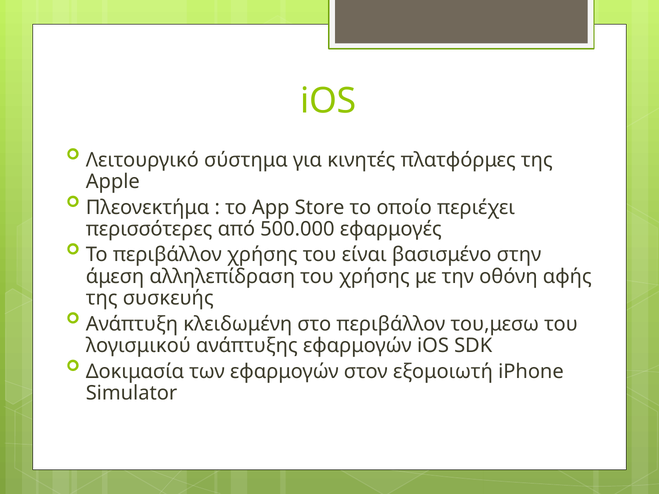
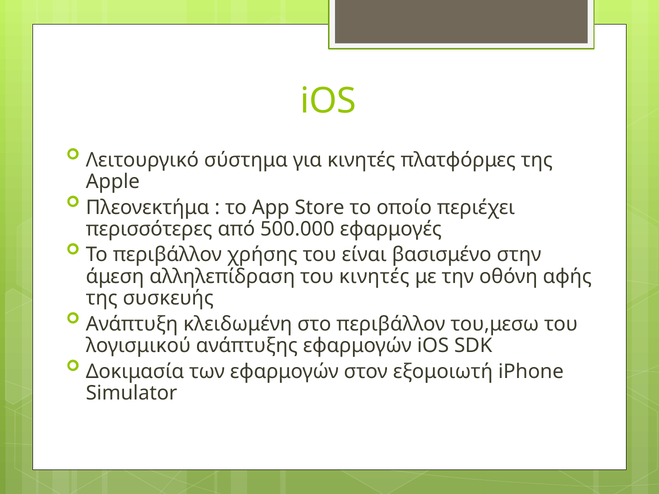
του χρήσης: χρήσης -> κινητές (374, 277)
